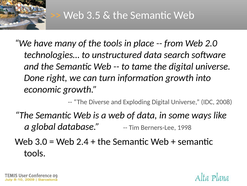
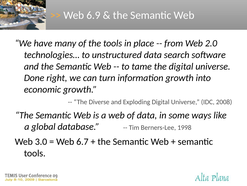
3.5: 3.5 -> 6.9 (94, 15)
2.4: 2.4 -> 6.7 (82, 141)
